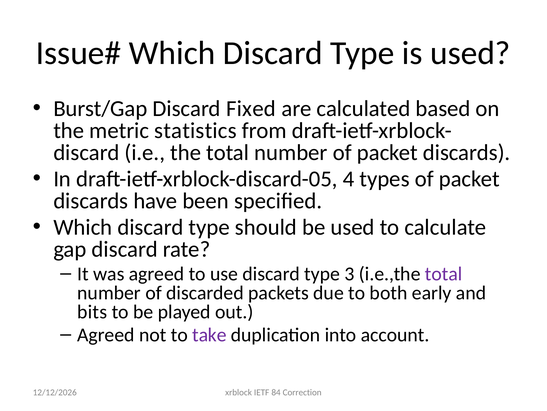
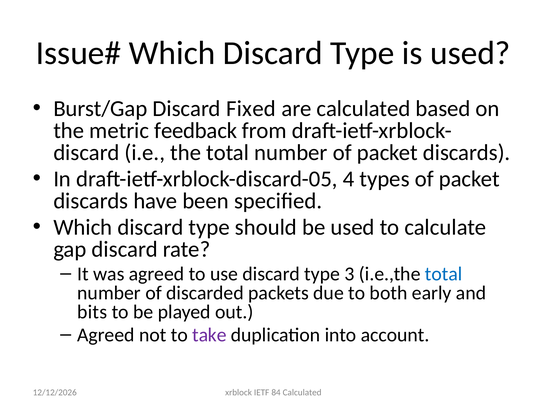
statistics: statistics -> feedback (196, 130)
total colour: purple -> blue (444, 273)
84 Correction: Correction -> Calculated (302, 392)
